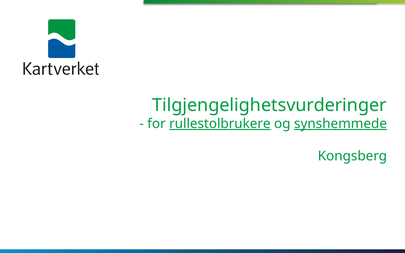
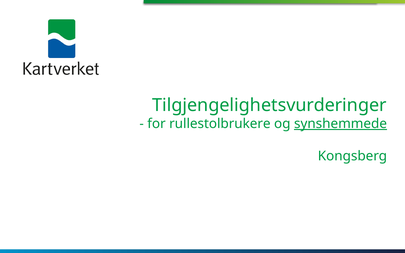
rullestolbrukere underline: present -> none (220, 124)
